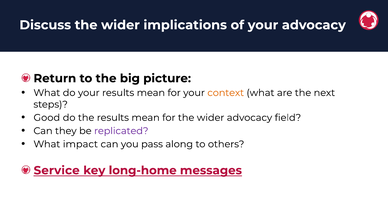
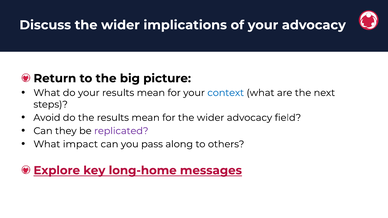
context colour: orange -> blue (226, 93)
Good: Good -> Avoid (47, 118)
Service: Service -> Explore (57, 171)
